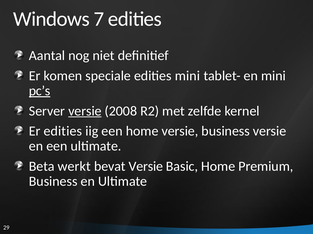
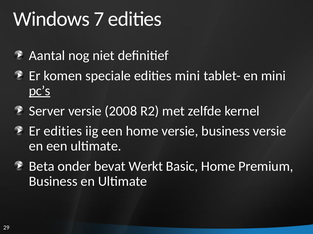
versie underline: present -> none (85, 111)
werkt: werkt -> onder (74, 167)
bevat Versie: Versie -> Werkt (146, 167)
